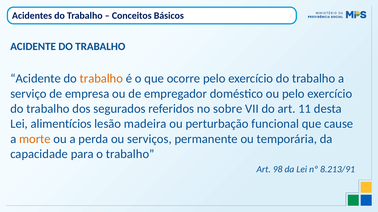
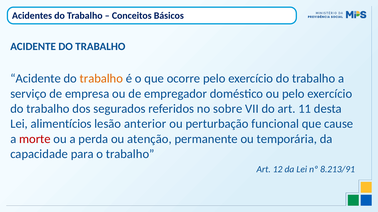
madeira: madeira -> anterior (145, 124)
morte colour: orange -> red (35, 139)
serviços: serviços -> atenção (149, 139)
98: 98 -> 12 (278, 170)
